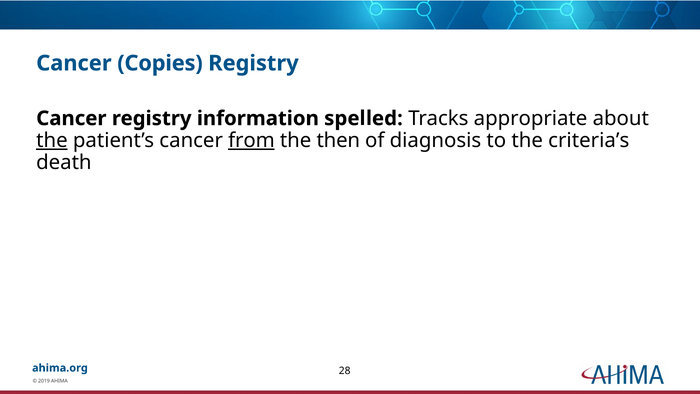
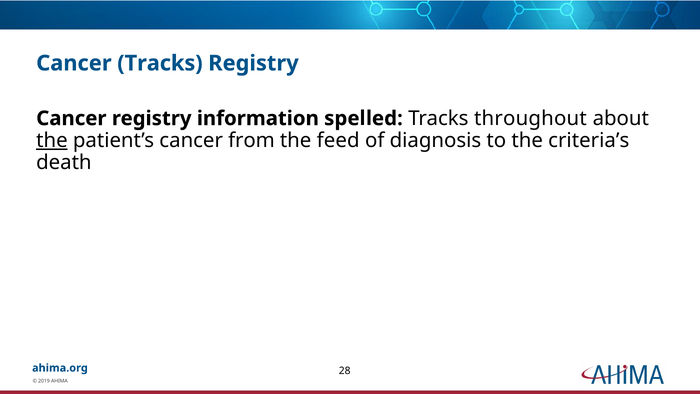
Cancer Copies: Copies -> Tracks (160, 63)
appropriate: appropriate -> throughout (530, 118)
from underline: present -> none (251, 140)
then: then -> feed (338, 140)
